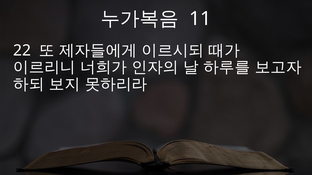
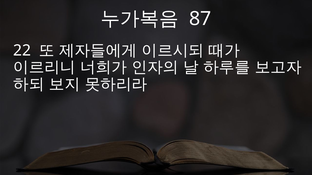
11: 11 -> 87 (200, 19)
